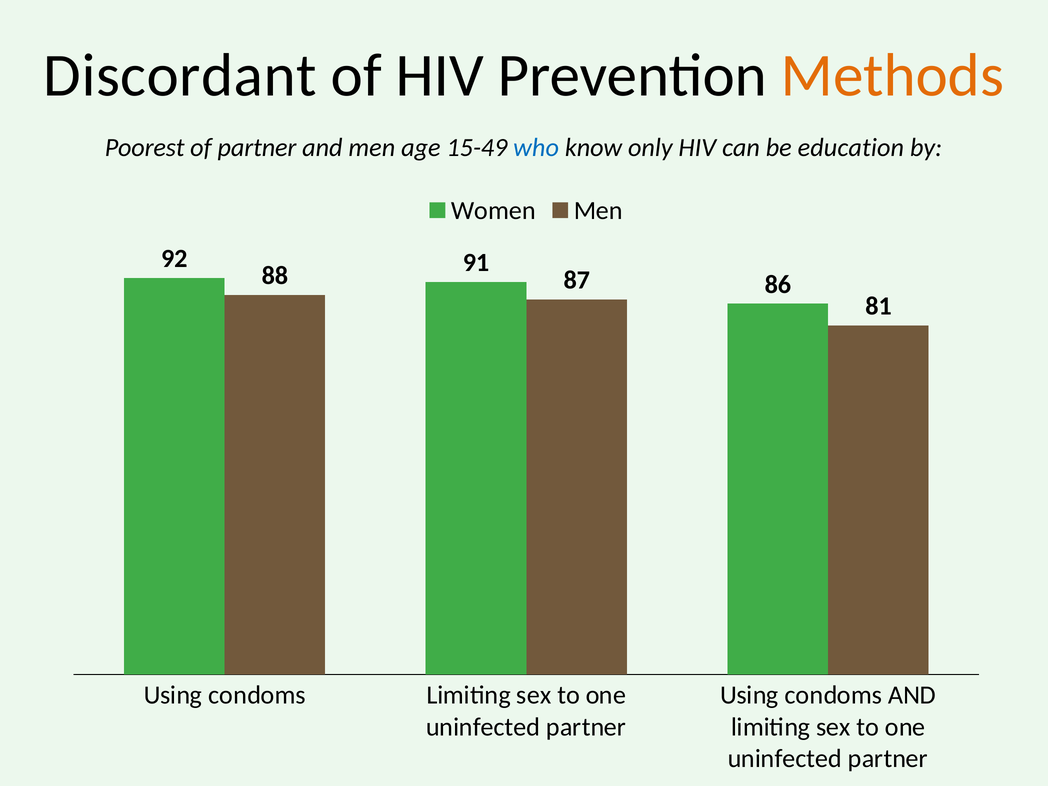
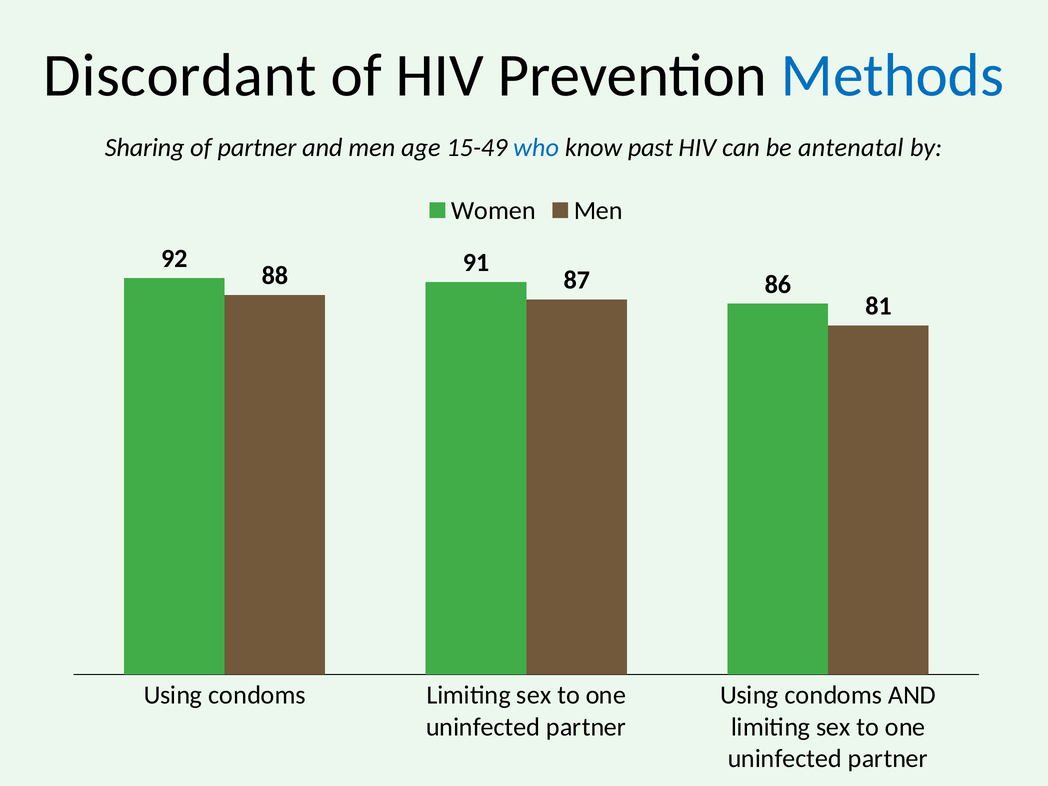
Methods colour: orange -> blue (892, 76)
Poorest: Poorest -> Sharing (145, 148)
only: only -> past (650, 148)
education: education -> antenatal (851, 148)
